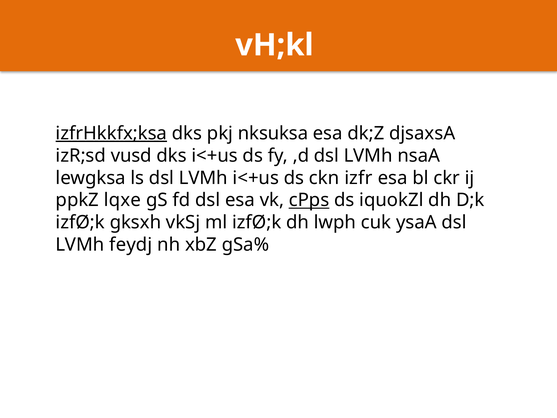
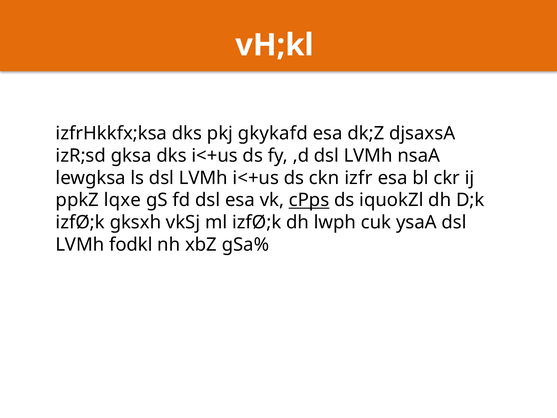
izfrHkkfx;ksa underline: present -> none (111, 133)
nksuksa: nksuksa -> gkykafd (273, 133)
vusd: vusd -> gksa (131, 155)
feydj: feydj -> fodkl (131, 245)
